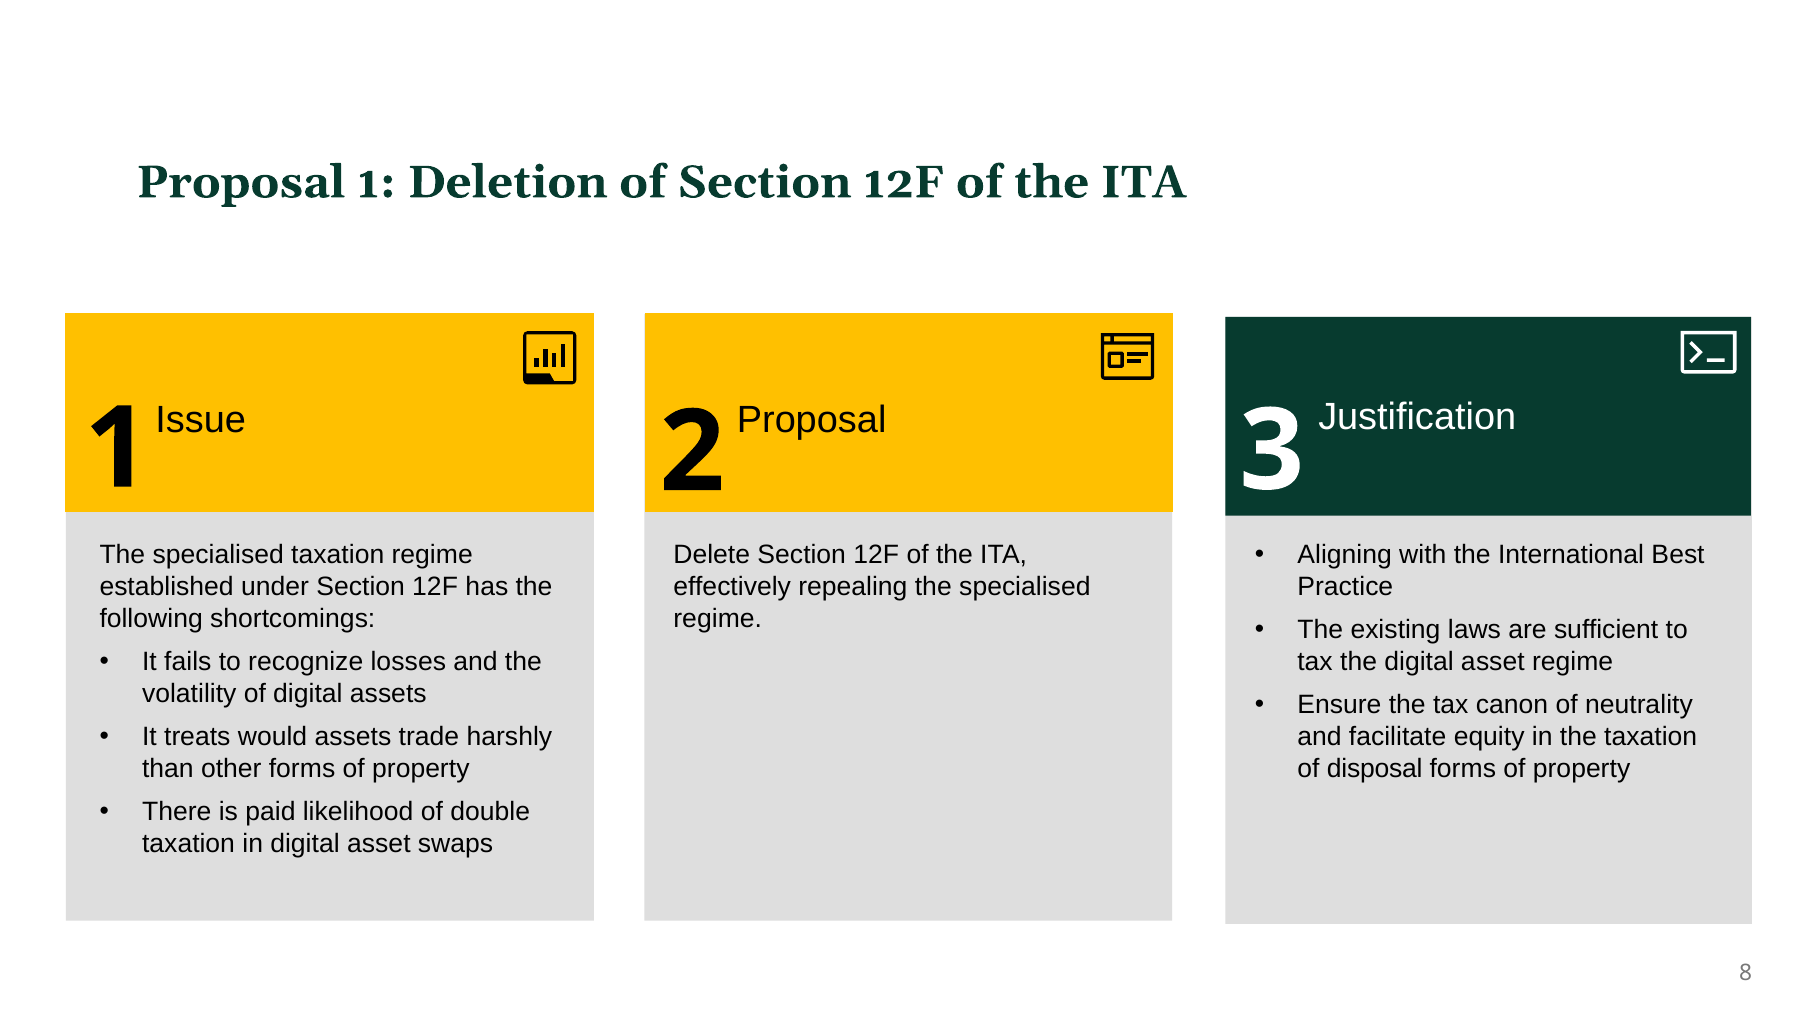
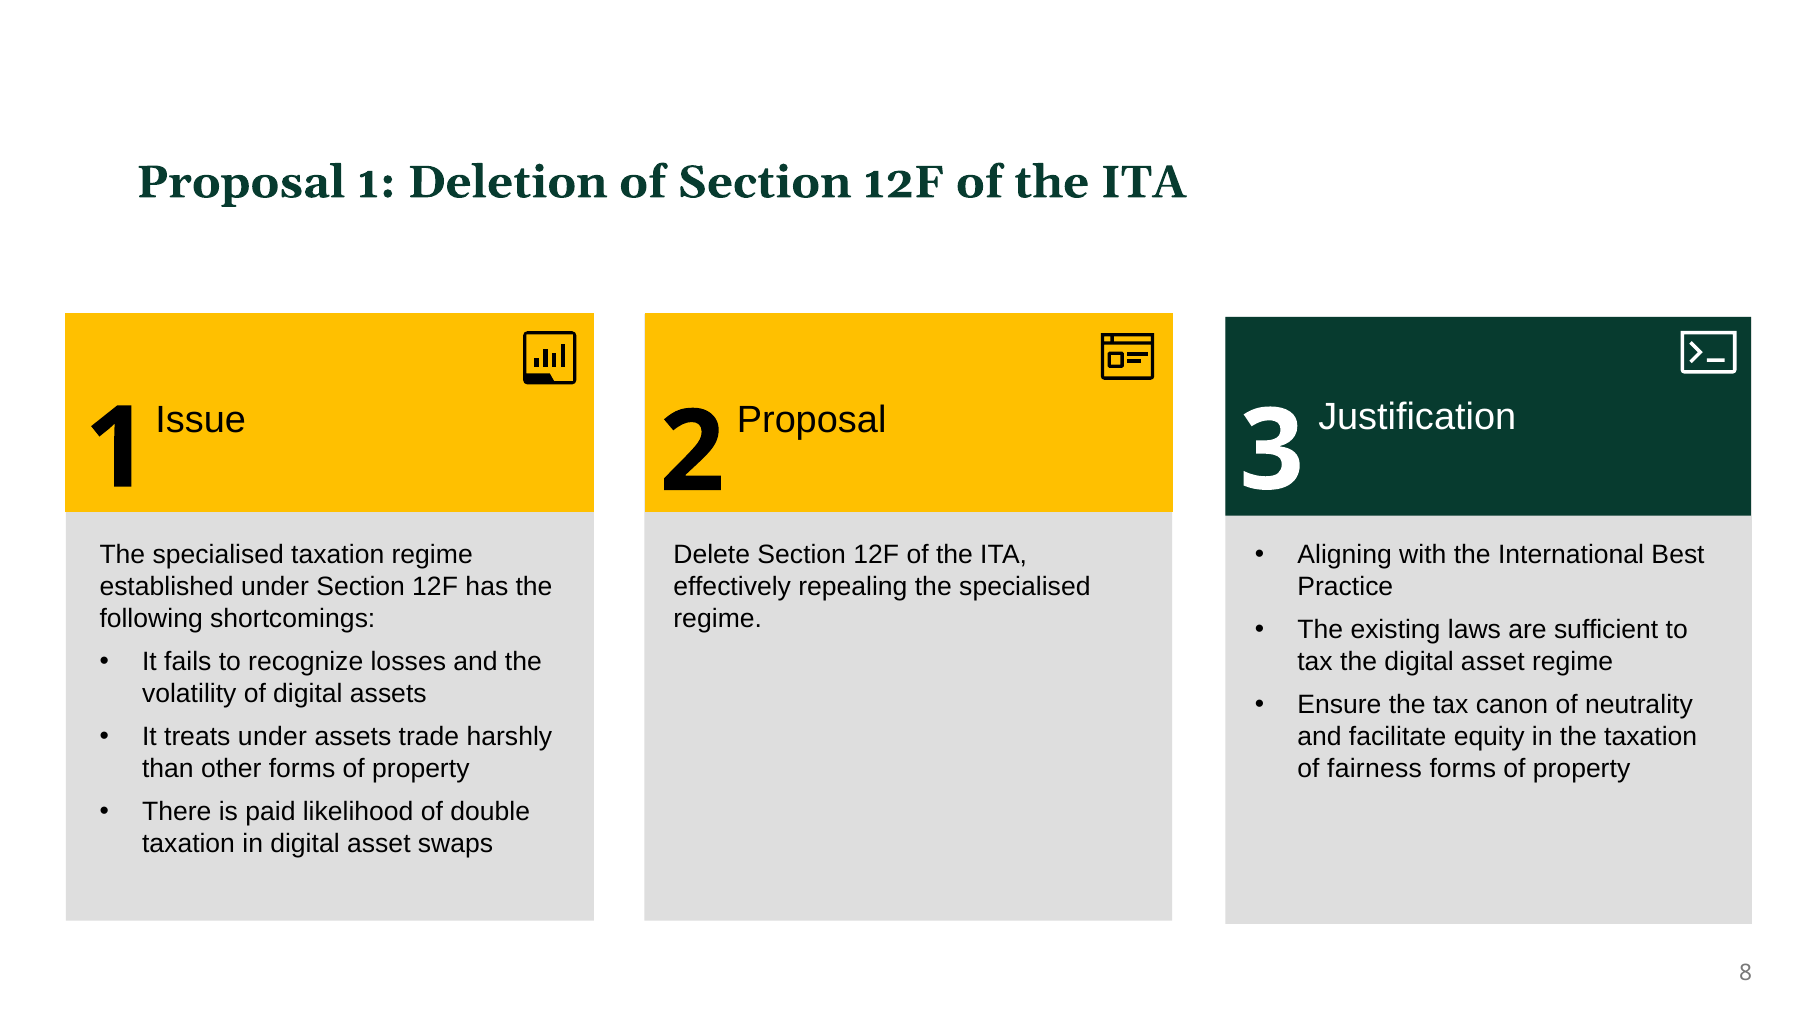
treats would: would -> under (272, 736)
disposal: disposal -> fairness (1374, 768)
